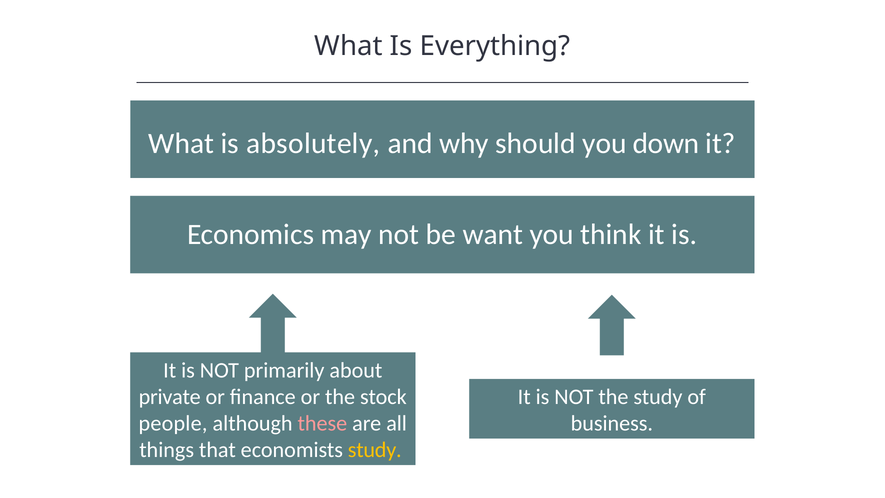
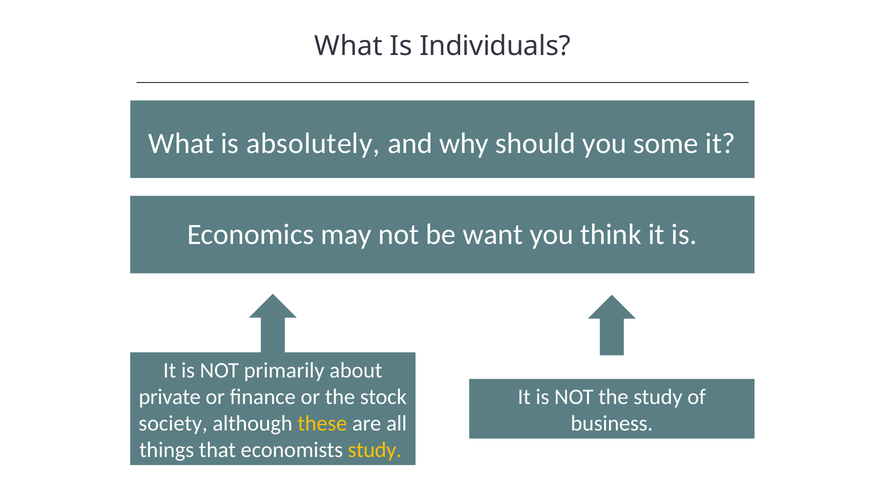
Everything: Everything -> Individuals (495, 46)
down: down -> some (666, 143)
people: people -> society (173, 423)
these colour: pink -> yellow (322, 423)
